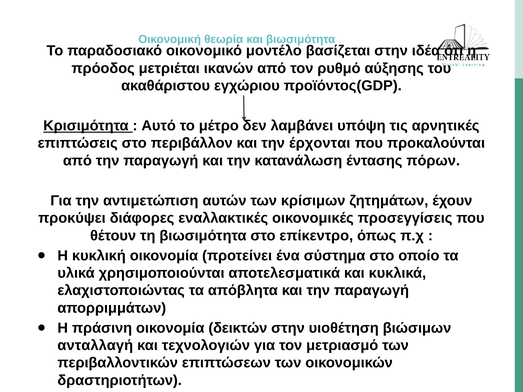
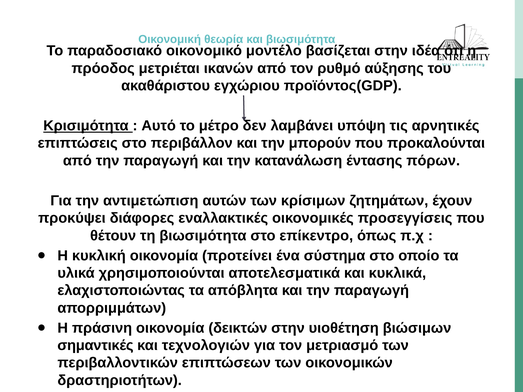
έρχονται: έρχονται -> μπορούν (320, 143)
ανταλλαγή: ανταλλαγή -> σημαντικές (95, 346)
